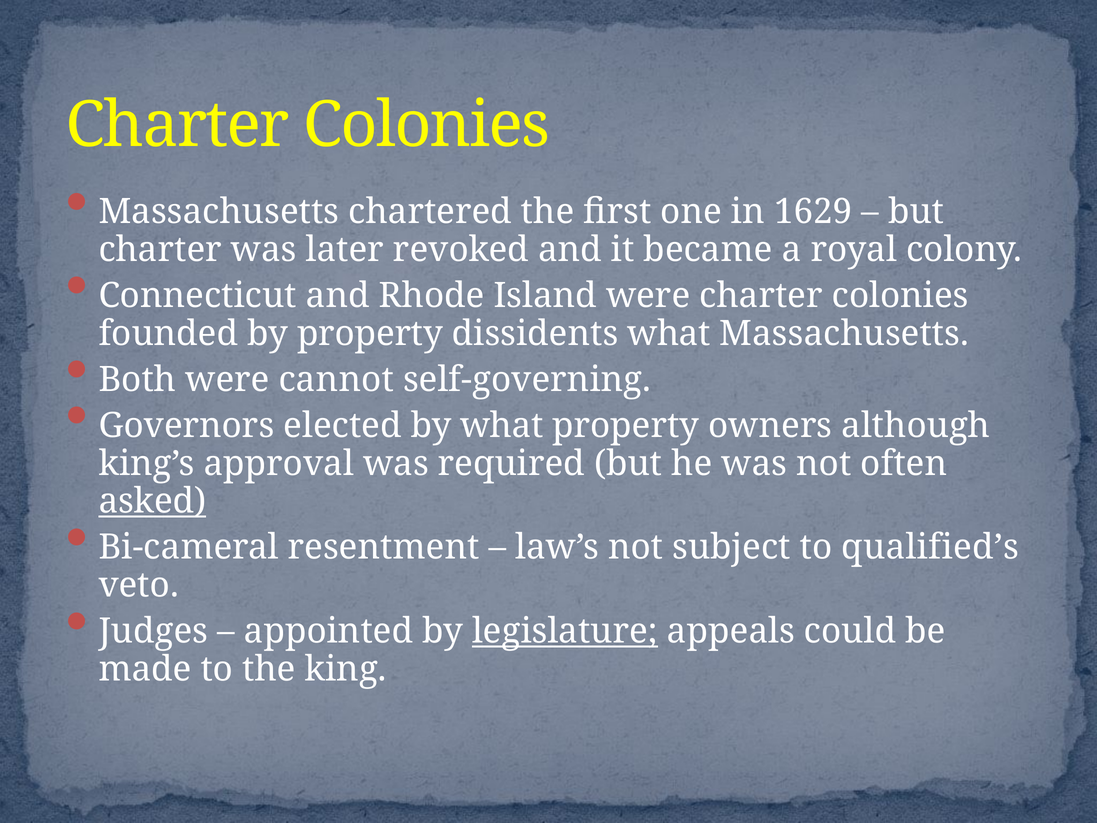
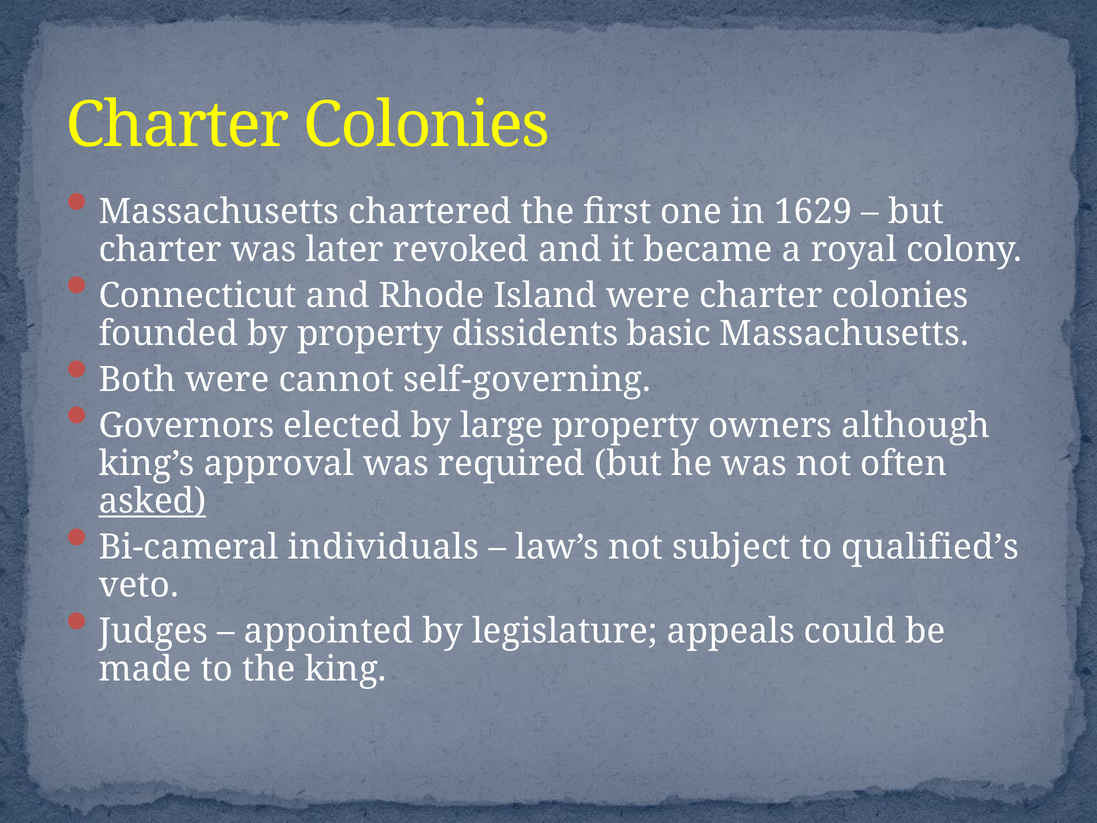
dissidents what: what -> basic (669, 333)
by what: what -> large (502, 425)
resentment: resentment -> individuals (384, 547)
legislature underline: present -> none (565, 631)
